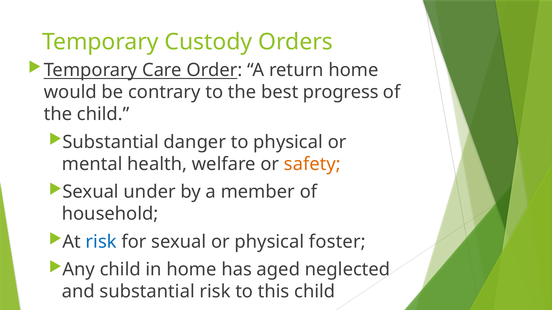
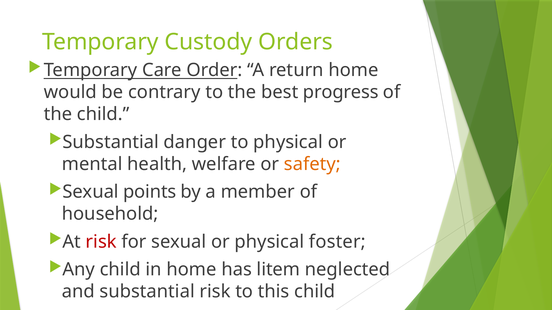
under: under -> points (150, 192)
risk colour: blue -> red (101, 242)
aged: aged -> litem (278, 270)
